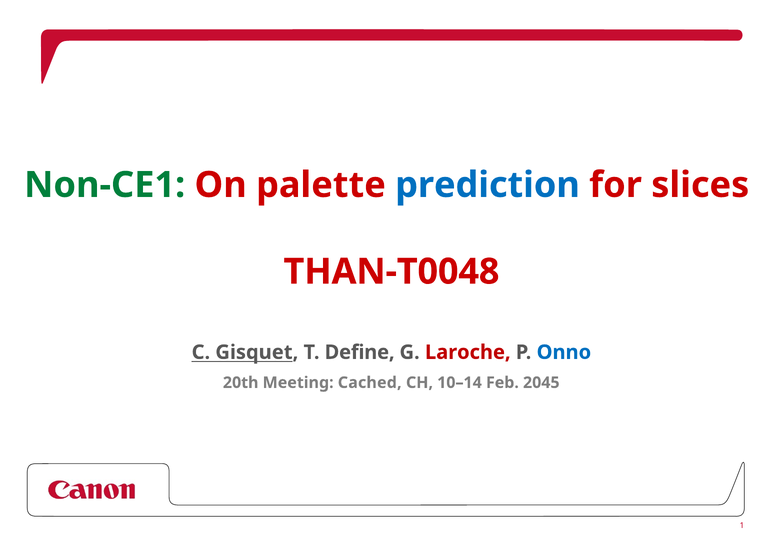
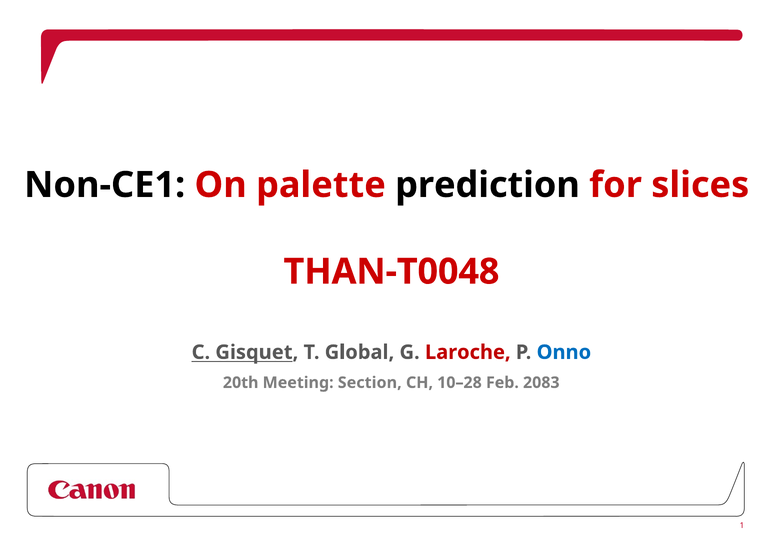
Non-CE1 colour: green -> black (105, 185)
prediction colour: blue -> black (488, 185)
Define: Define -> Global (359, 352)
Cached: Cached -> Section (370, 383)
10–14: 10–14 -> 10–28 (459, 383)
2045: 2045 -> 2083 (541, 383)
